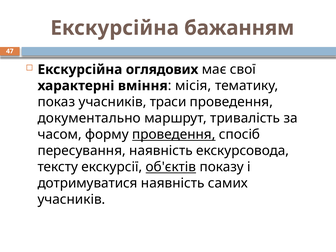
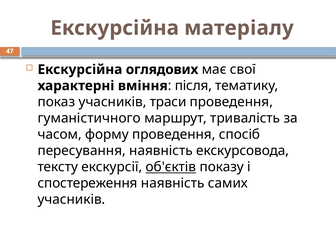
бажанням: бажанням -> матеріалу (239, 28)
місія: місія -> після (193, 86)
документально: документально -> гуманістичного (89, 118)
проведення underline: present -> none (174, 134)
дотримуватися: дотримуватися -> спостереження (88, 183)
